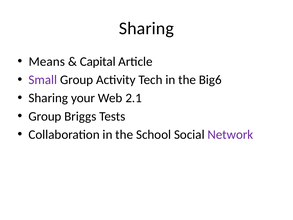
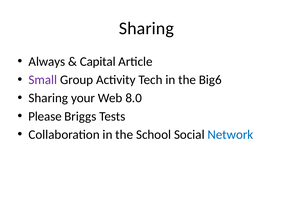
Means: Means -> Always (47, 61)
2.1: 2.1 -> 8.0 (134, 98)
Group: Group -> Please (45, 116)
Network colour: purple -> blue (230, 134)
